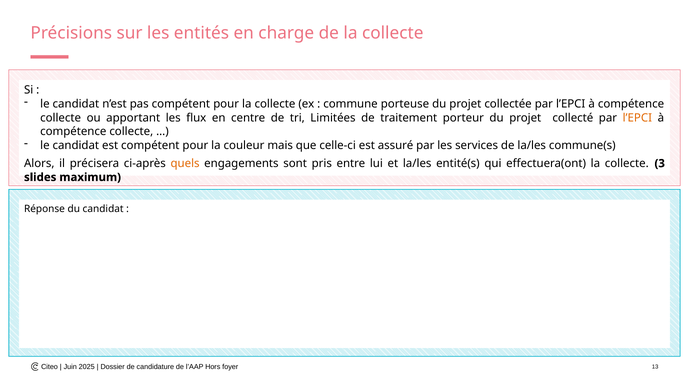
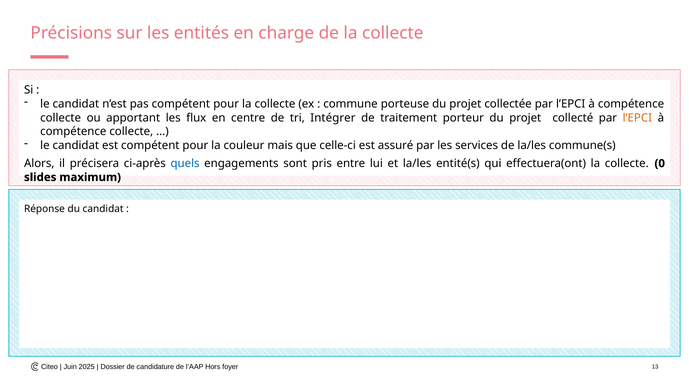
Limitées: Limitées -> Intégrer (333, 118)
quels colour: orange -> blue (185, 163)
3: 3 -> 0 (660, 163)
